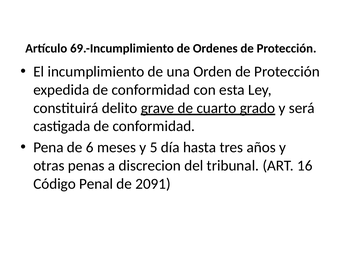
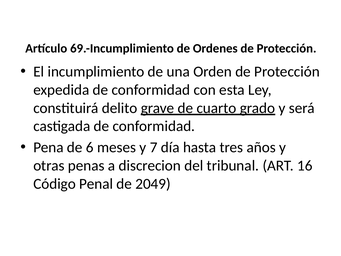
5: 5 -> 7 (154, 147)
2091: 2091 -> 2049 (153, 184)
